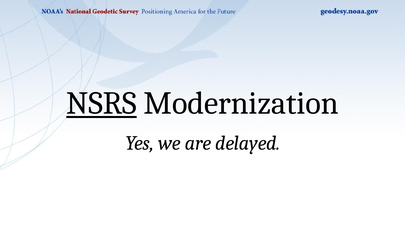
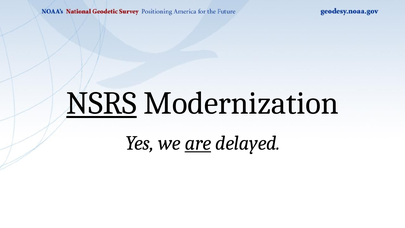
are underline: none -> present (198, 143)
